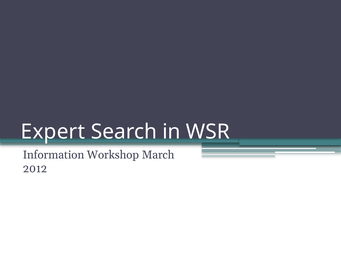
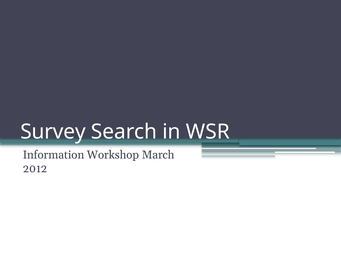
Expert: Expert -> Survey (53, 132)
